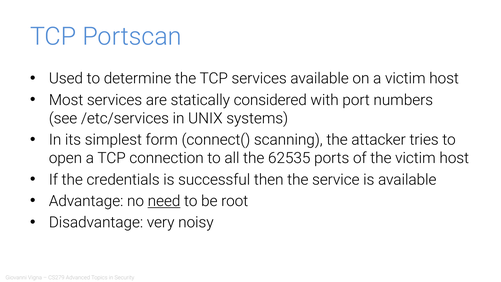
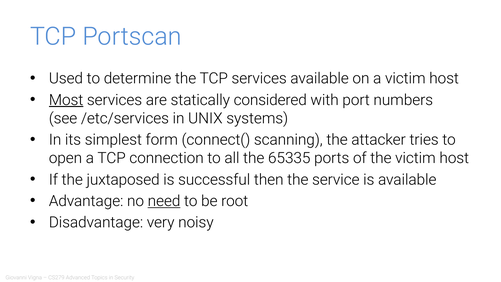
Most underline: none -> present (66, 100)
62535: 62535 -> 65335 (289, 158)
credentials: credentials -> juxtaposed (123, 180)
